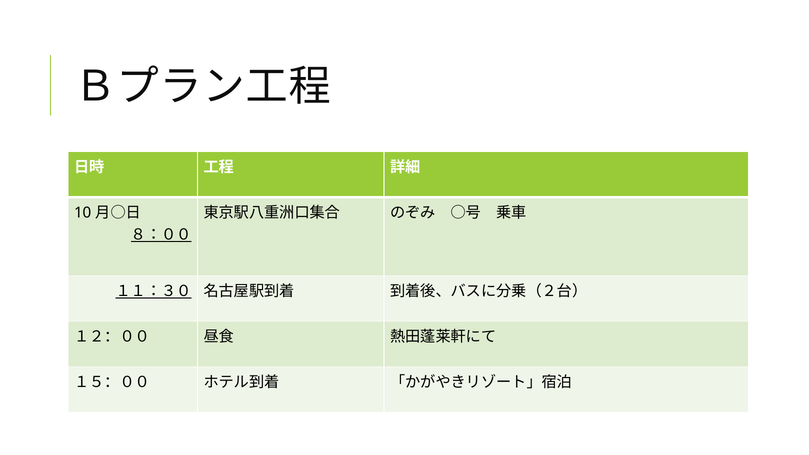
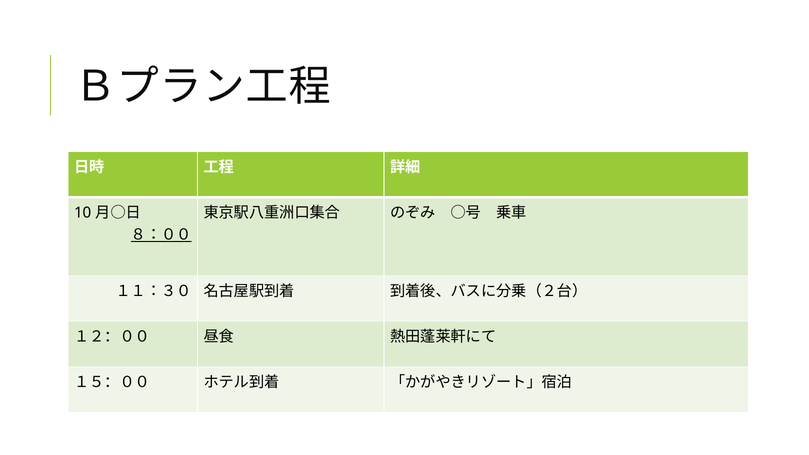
１１：３０ underline: present -> none (154, 291)
